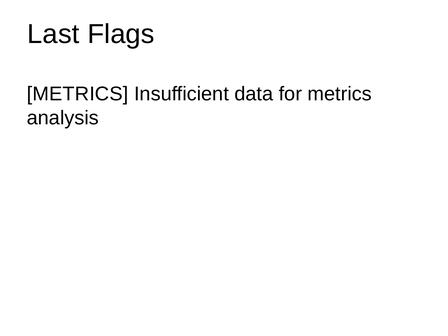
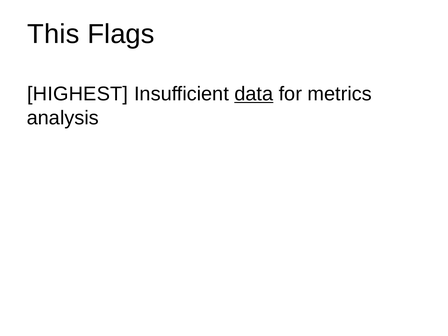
Last: Last -> This (53, 34)
METRICS: METRICS -> HIGHEST (78, 94)
data underline: none -> present (254, 94)
